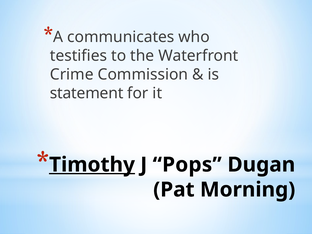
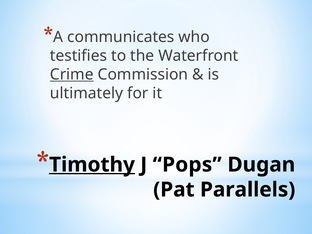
Crime underline: none -> present (72, 74)
statement: statement -> ultimately (87, 93)
Morning: Morning -> Parallels (248, 190)
